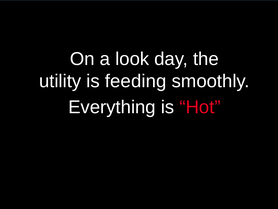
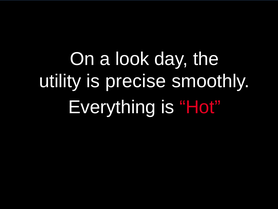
feeding: feeding -> precise (136, 81)
